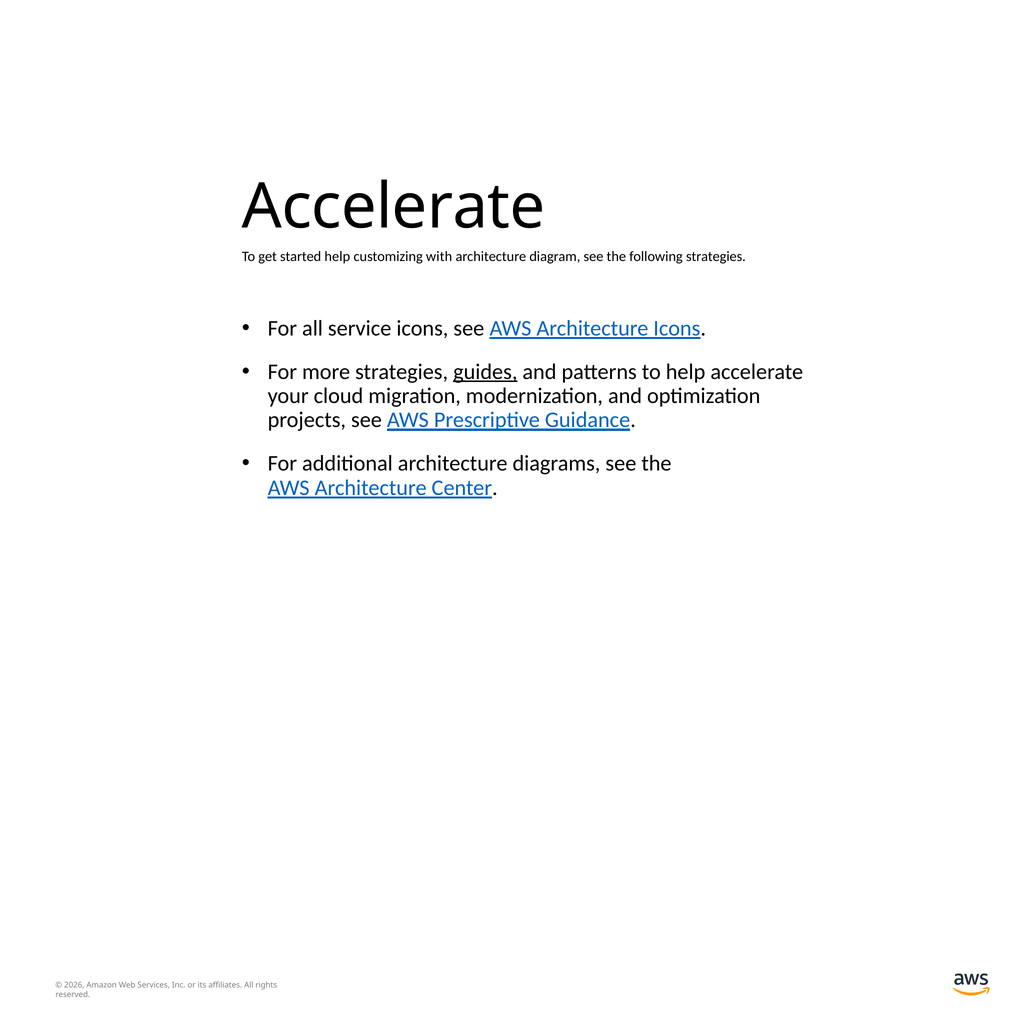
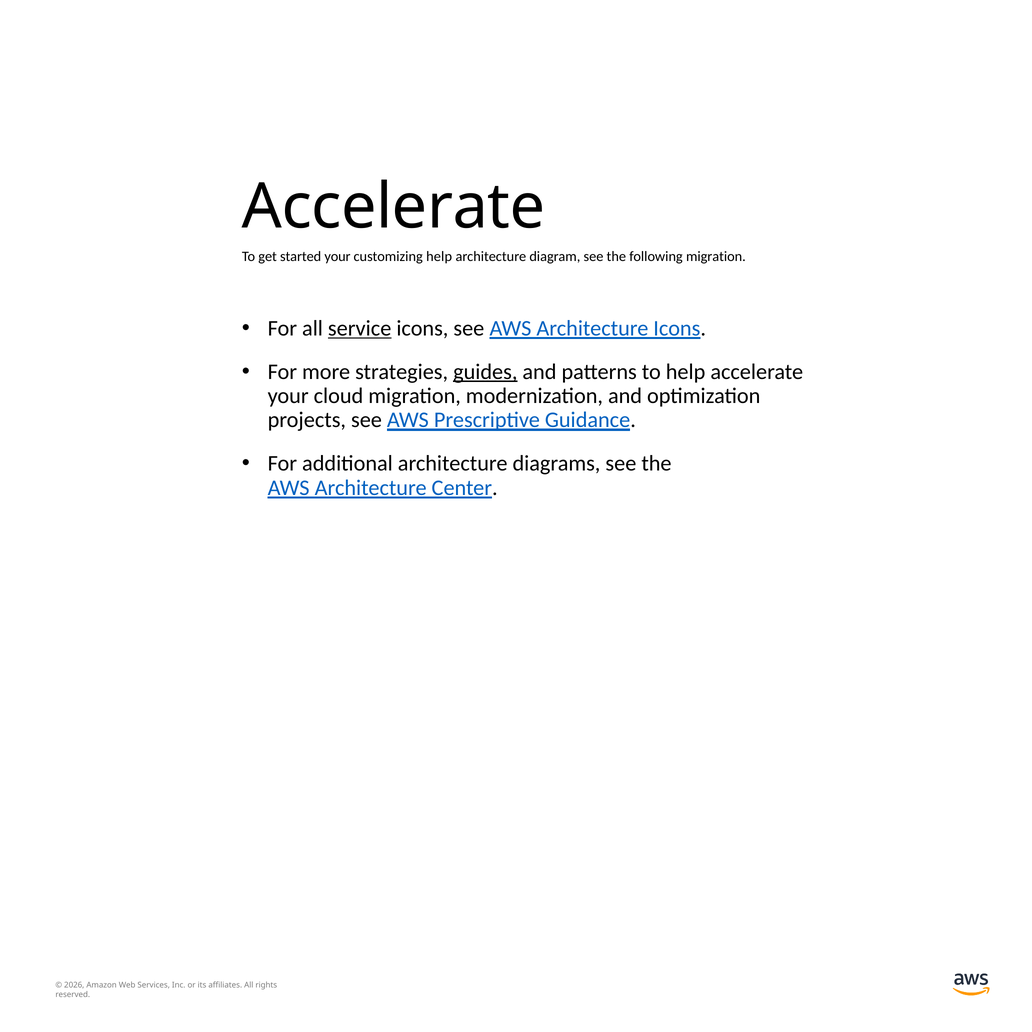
started help: help -> your (337, 257)
customizing with: with -> help (439, 257)
following strategies: strategies -> migration (716, 257)
service underline: none -> present (360, 328)
